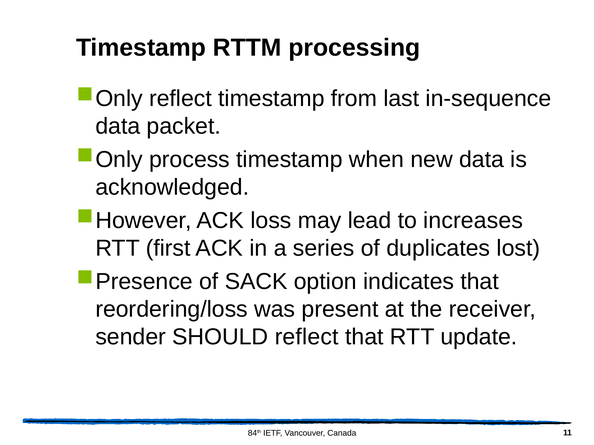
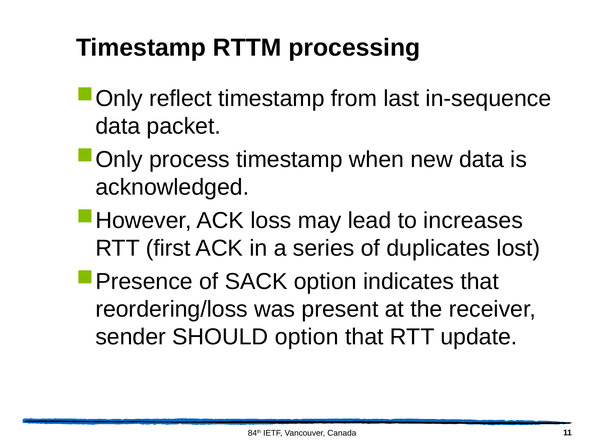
SHOULD reflect: reflect -> option (307, 337)
